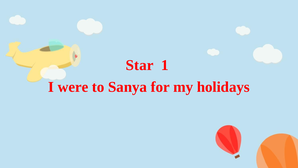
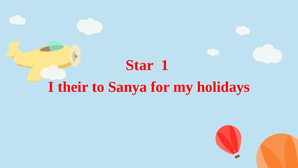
were: were -> their (73, 87)
